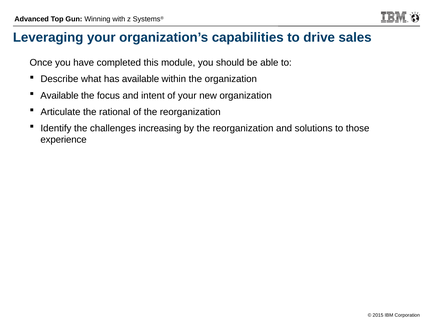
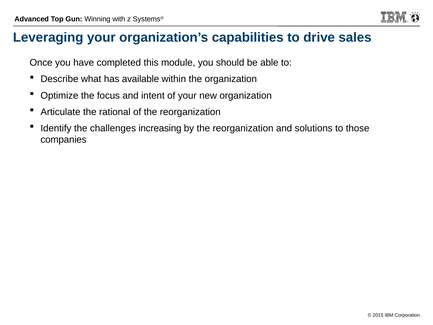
Available: Available -> Optimize (59, 95)
experience: experience -> companies (64, 140)
